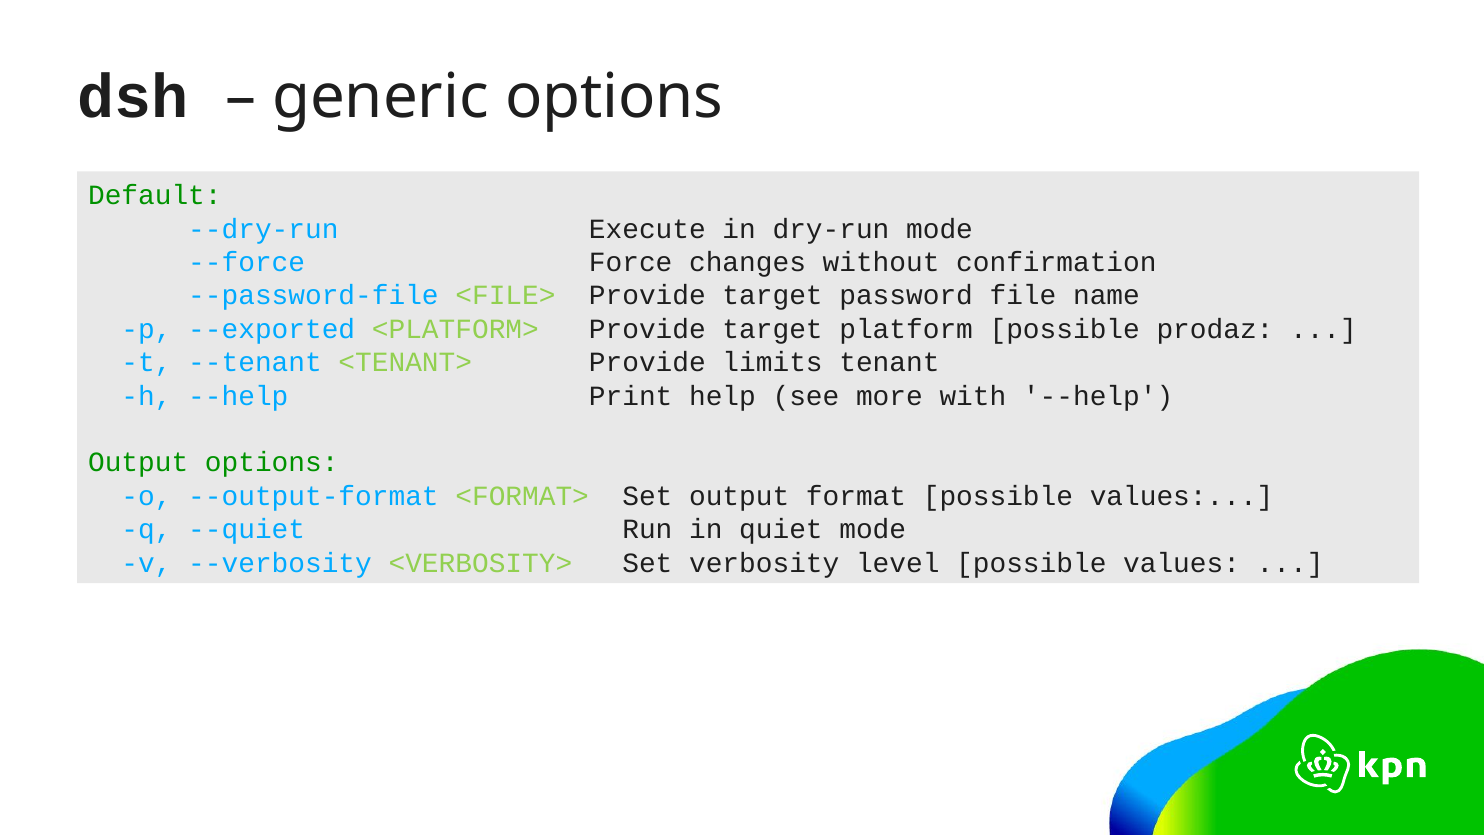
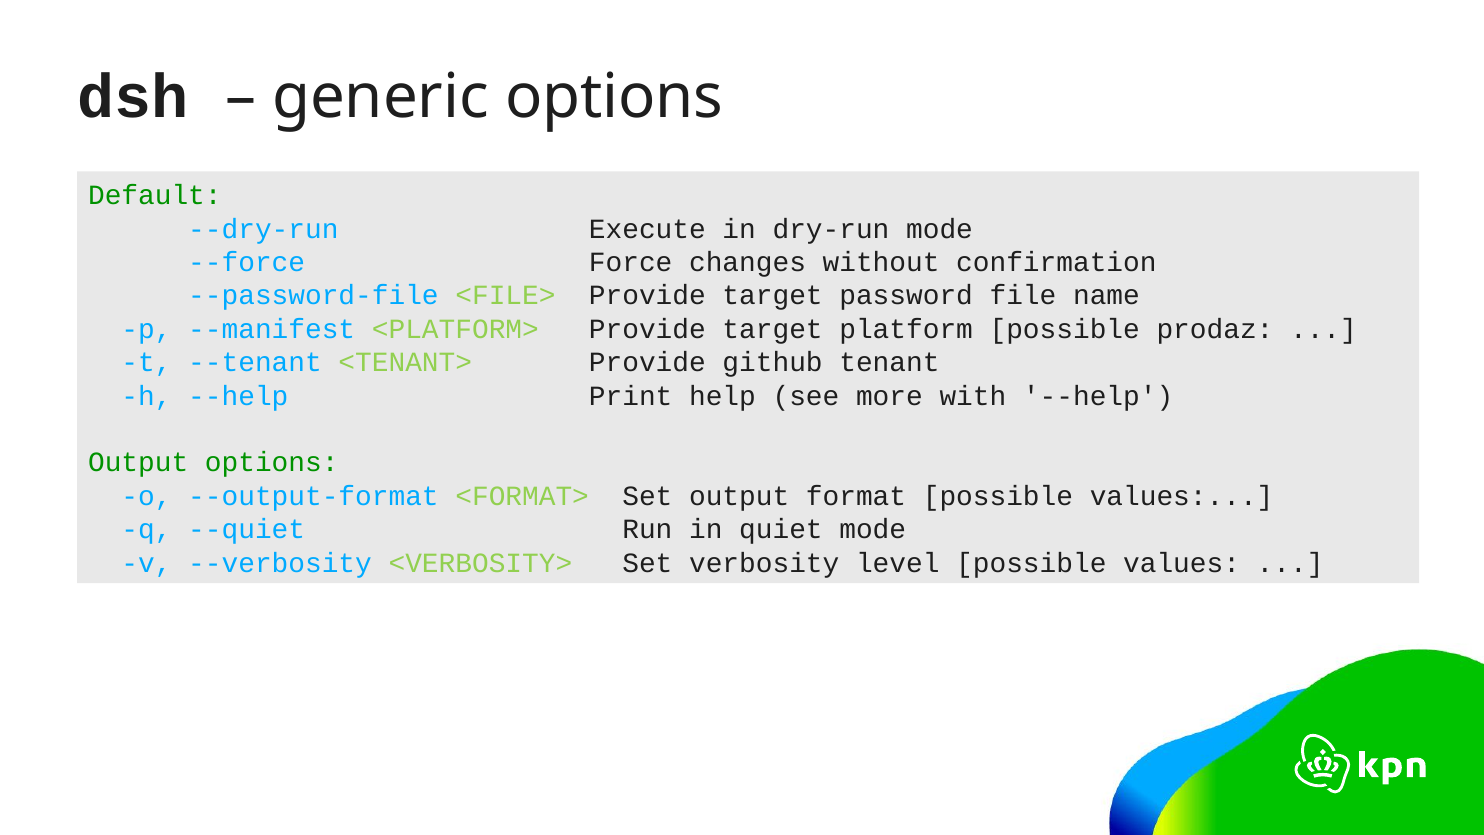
--exported: --exported -> --manifest (272, 329)
limits: limits -> github (773, 362)
